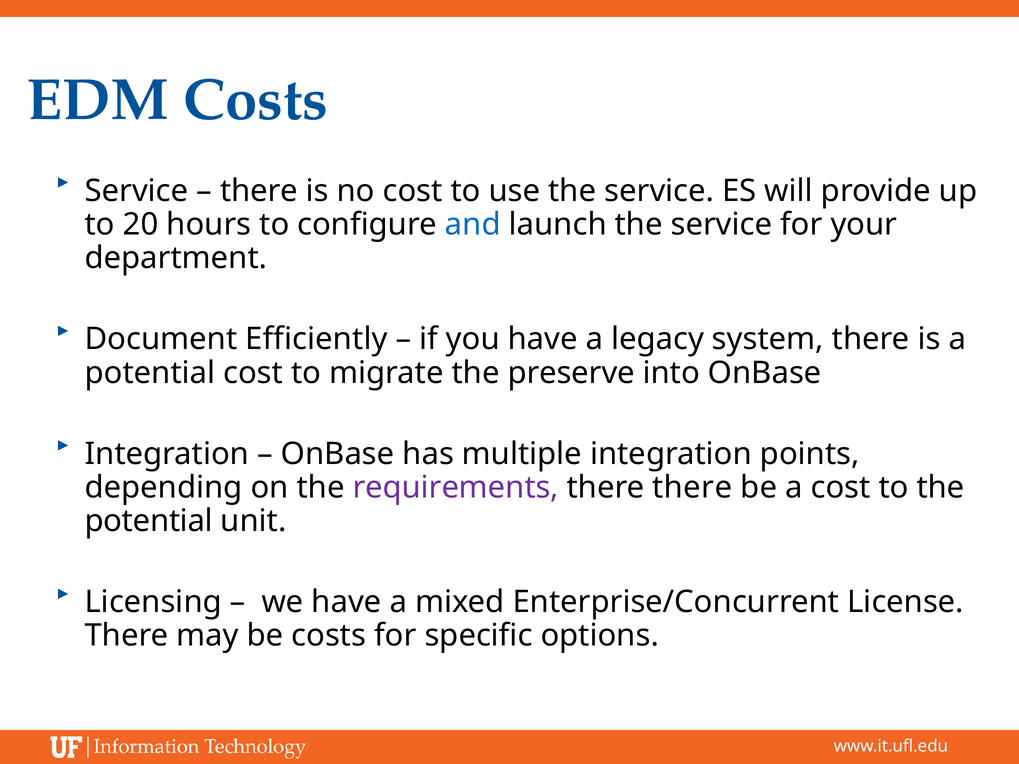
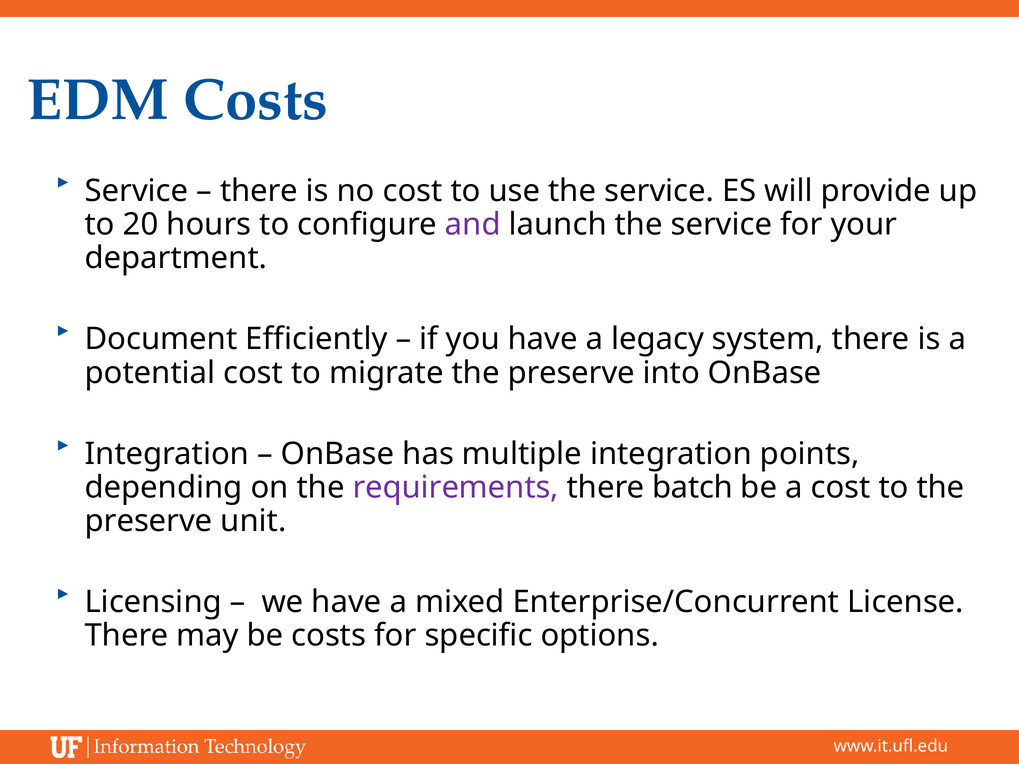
and colour: blue -> purple (473, 225)
there there: there -> batch (693, 488)
potential: potential -> preserve (149, 521)
